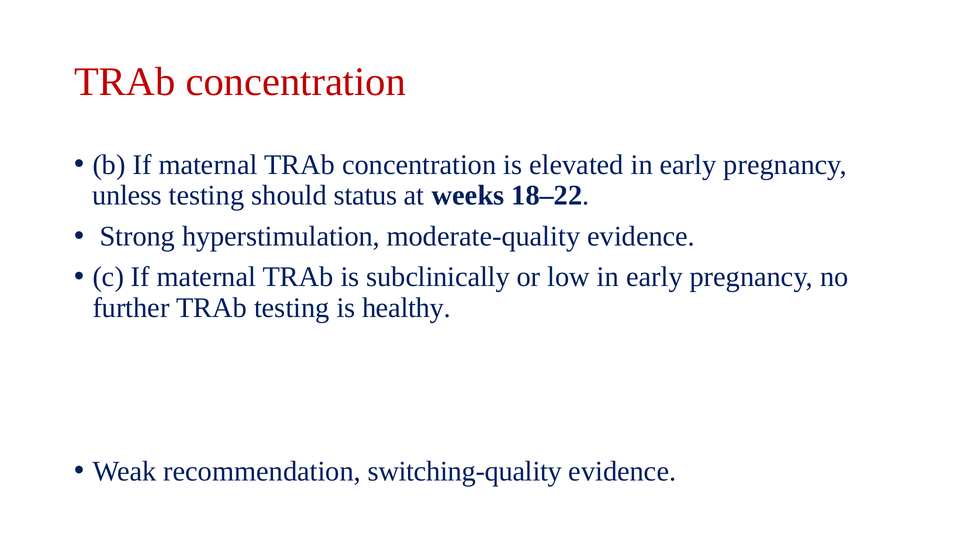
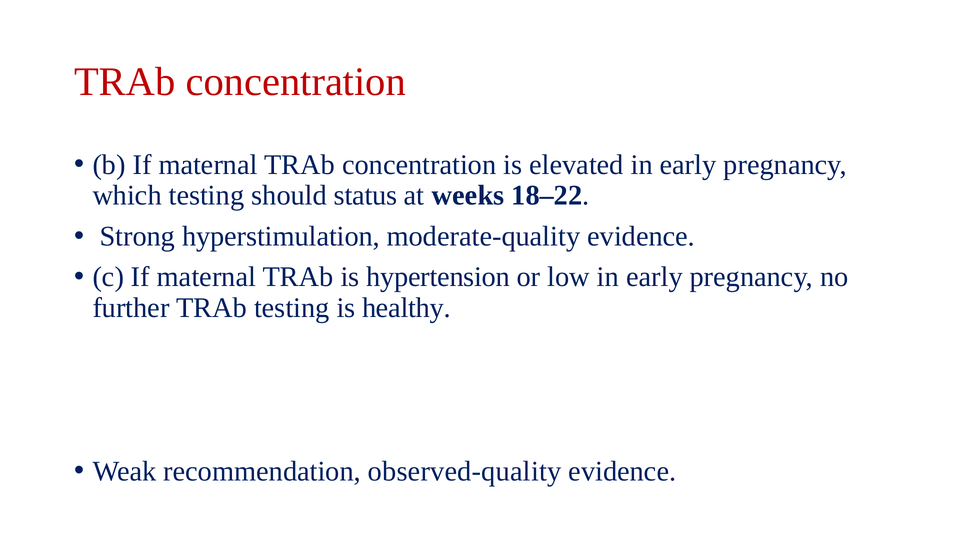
unless: unless -> which (127, 195)
subclinically: subclinically -> hypertension (438, 277)
switching-quality: switching-quality -> observed-quality (465, 471)
